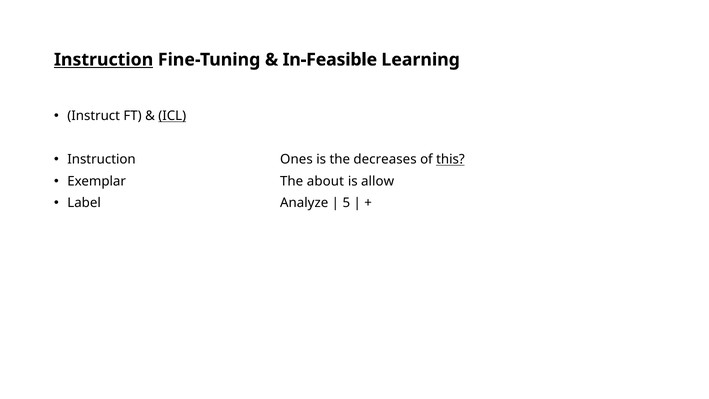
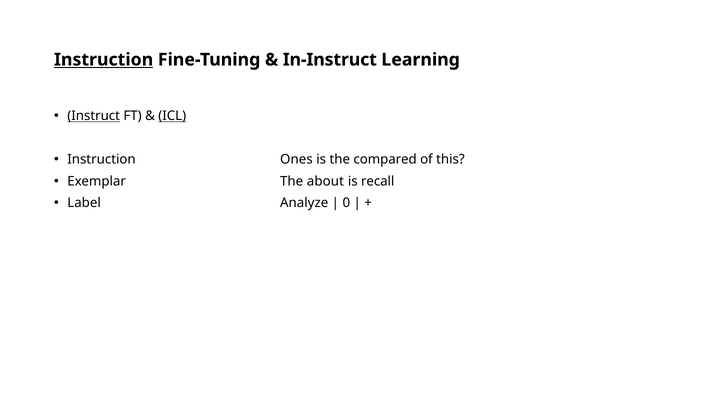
In-Feasible: In-Feasible -> In-Instruct (330, 60)
Instruct underline: none -> present (94, 116)
decreases: decreases -> compared (385, 159)
this underline: present -> none (450, 159)
allow: allow -> recall (378, 181)
5: 5 -> 0 (346, 203)
